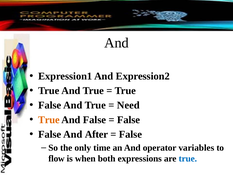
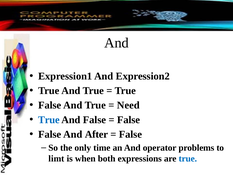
True colour: orange -> blue (49, 120)
variables: variables -> problems (196, 147)
flow: flow -> limt (56, 158)
